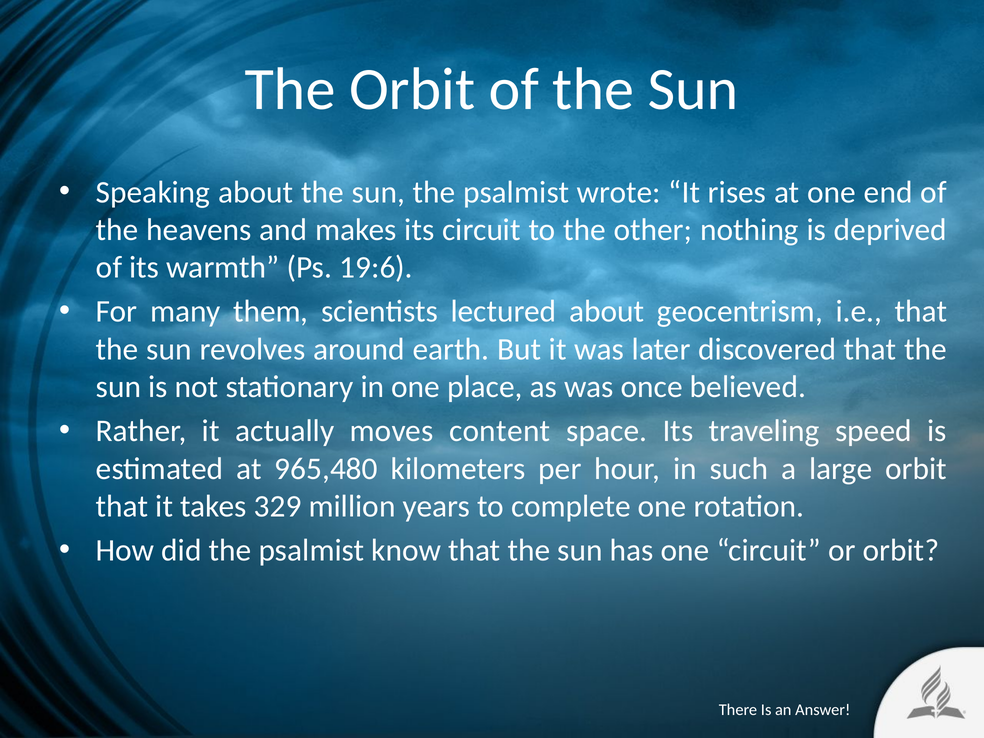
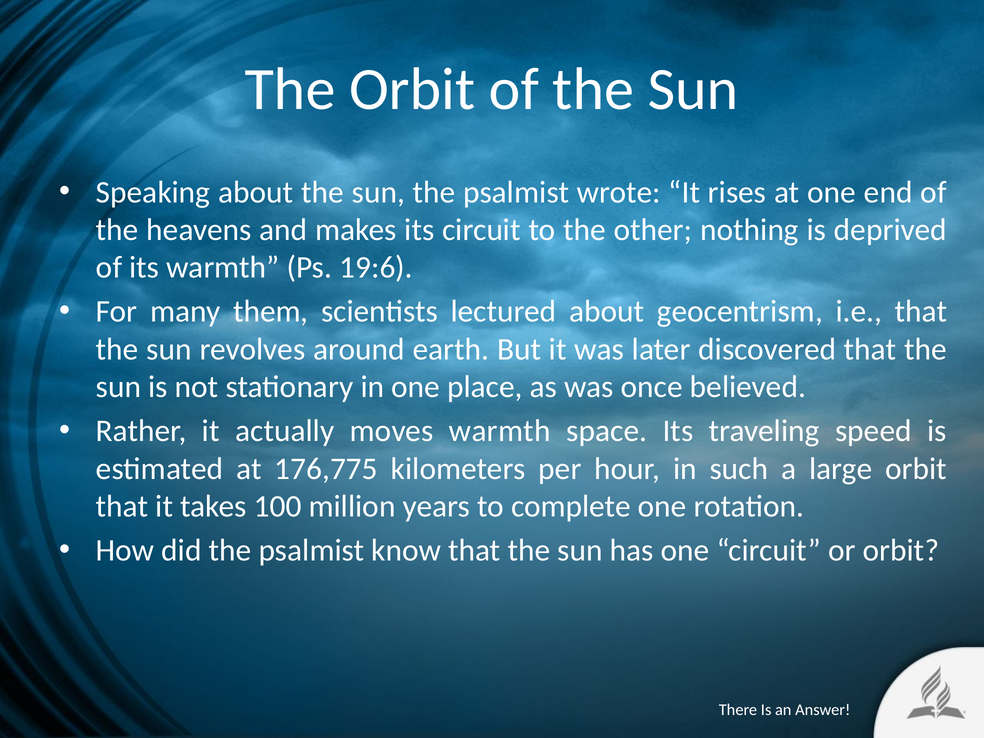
moves content: content -> warmth (500, 431)
965,480: 965,480 -> 176,775 (326, 469)
329: 329 -> 100 (278, 506)
